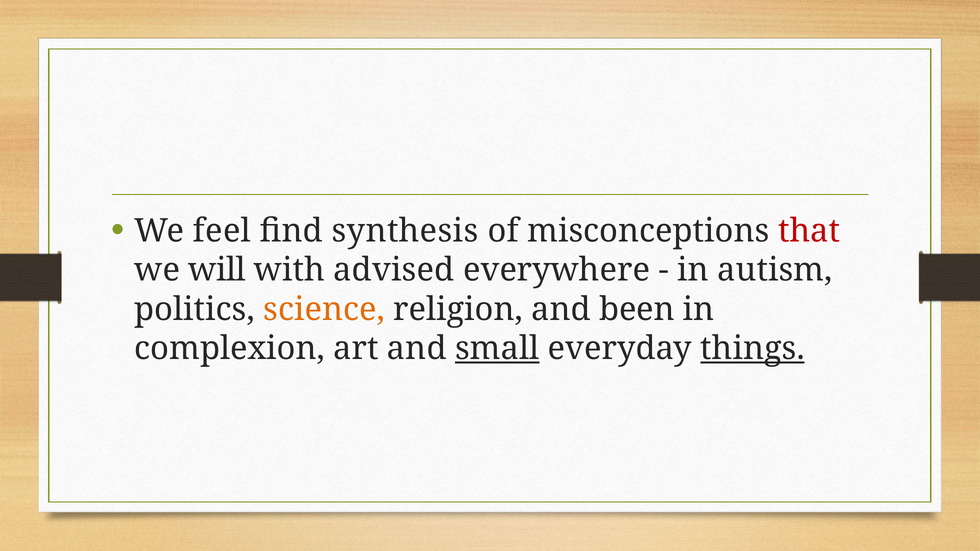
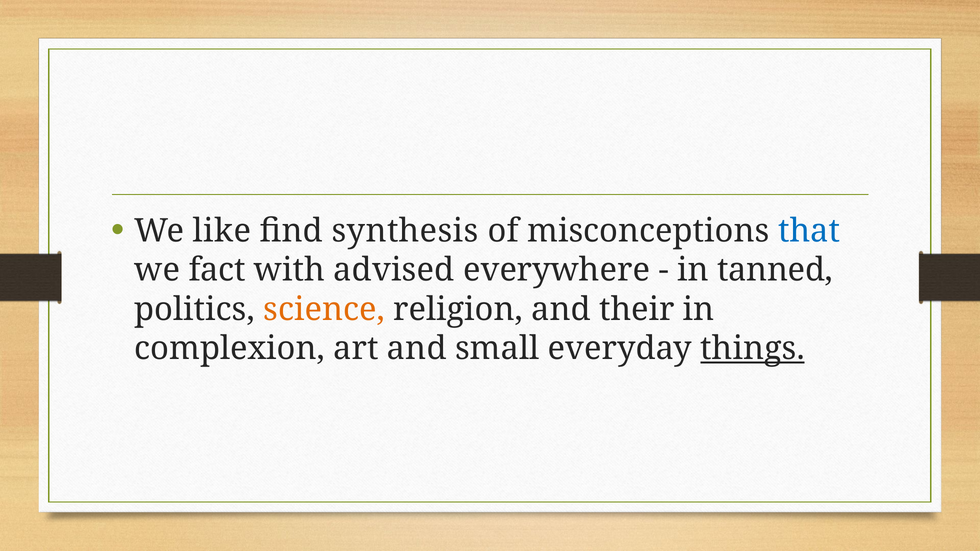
feel: feel -> like (222, 231)
that colour: red -> blue (809, 231)
will: will -> fact (217, 270)
autism: autism -> tanned (775, 270)
been: been -> their (637, 310)
small underline: present -> none (497, 349)
